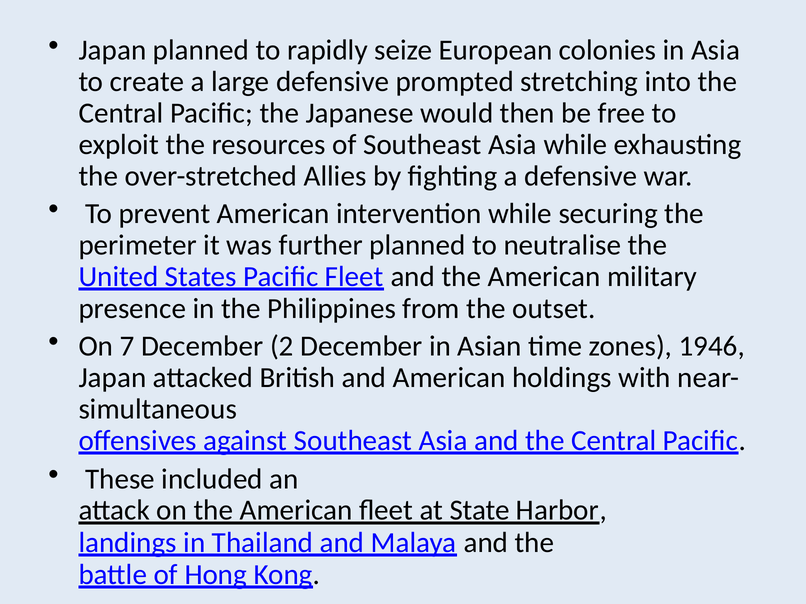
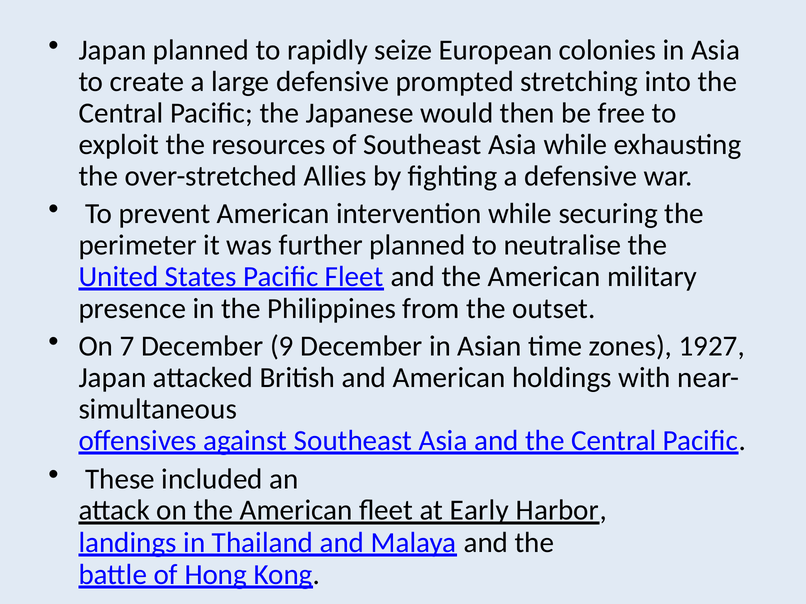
2: 2 -> 9 (282, 347)
1946: 1946 -> 1927 (712, 347)
State: State -> Early (479, 511)
